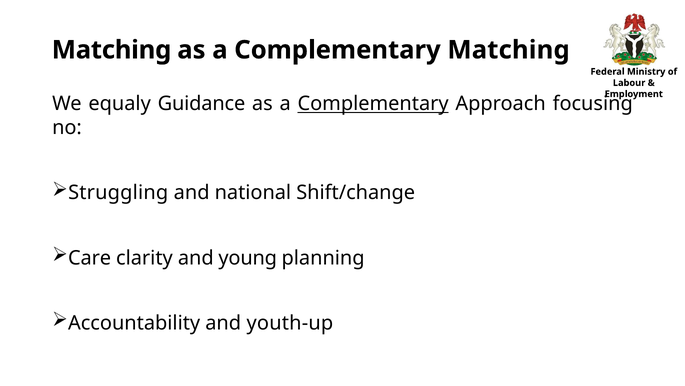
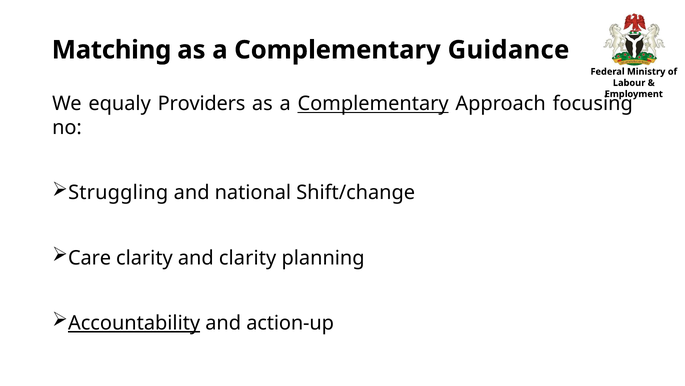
Complementary Matching: Matching -> Guidance (508, 50)
Guidance: Guidance -> Providers (201, 104)
and young: young -> clarity (248, 257)
Accountability underline: none -> present (134, 322)
youth-up: youth-up -> action-up (290, 322)
